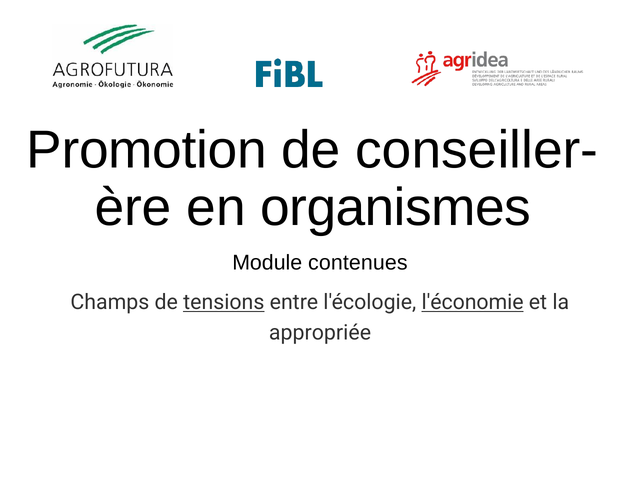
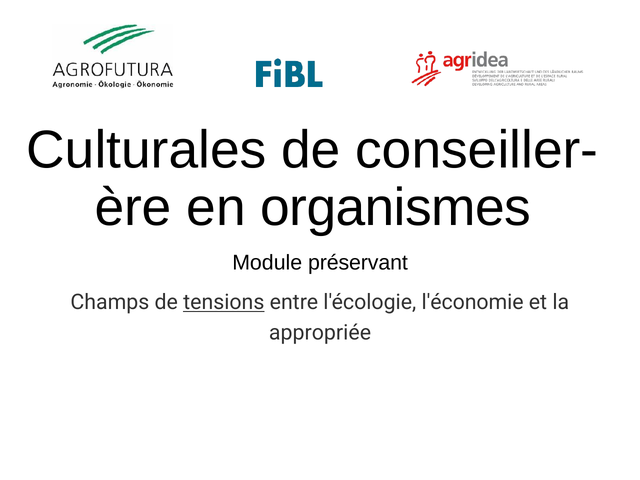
Promotion: Promotion -> Culturales (146, 150)
contenues: contenues -> préservant (358, 263)
l'économie underline: present -> none (473, 302)
